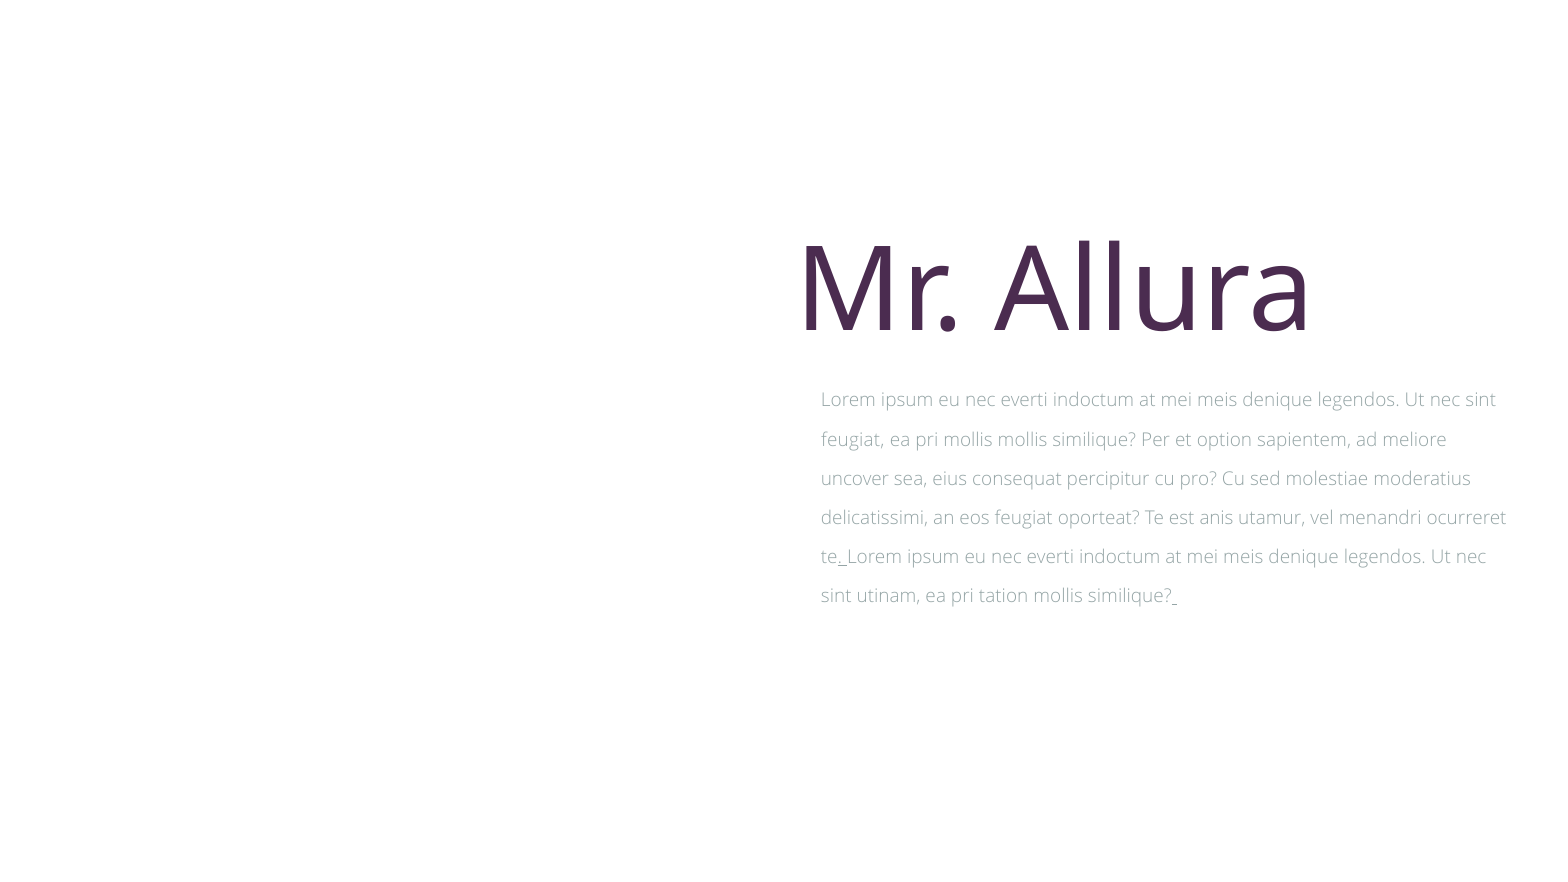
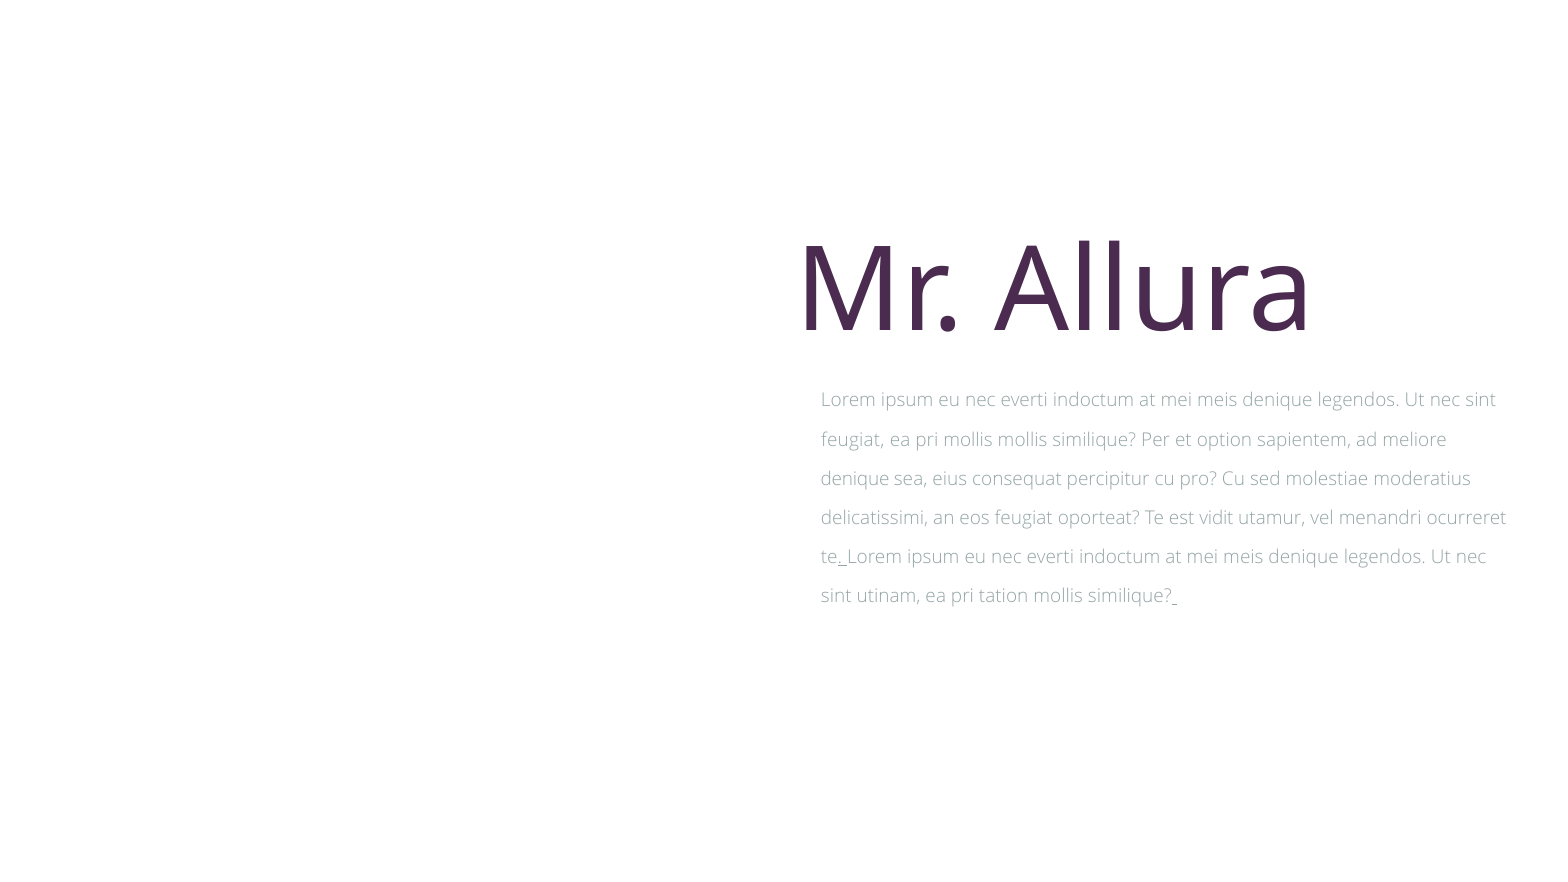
uncover: uncover -> denique (855, 479)
anis: anis -> vidit (1217, 518)
